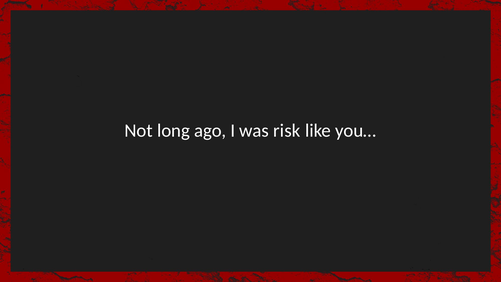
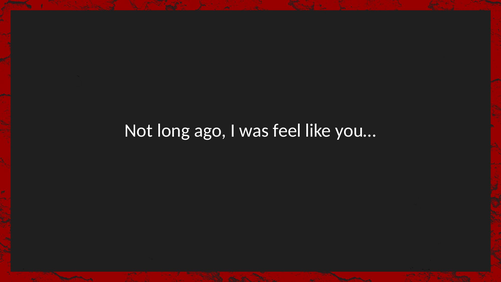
risk: risk -> feel (287, 130)
